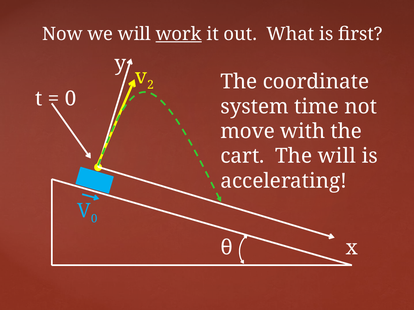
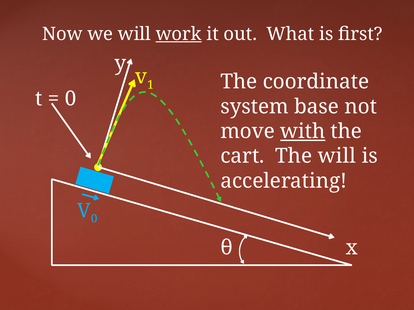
2: 2 -> 1 (151, 85)
time: time -> base (317, 107)
with underline: none -> present (303, 132)
